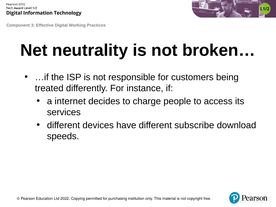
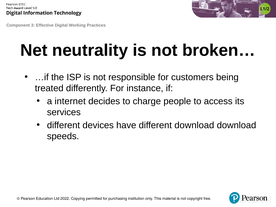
different subscribe: subscribe -> download (194, 125)
